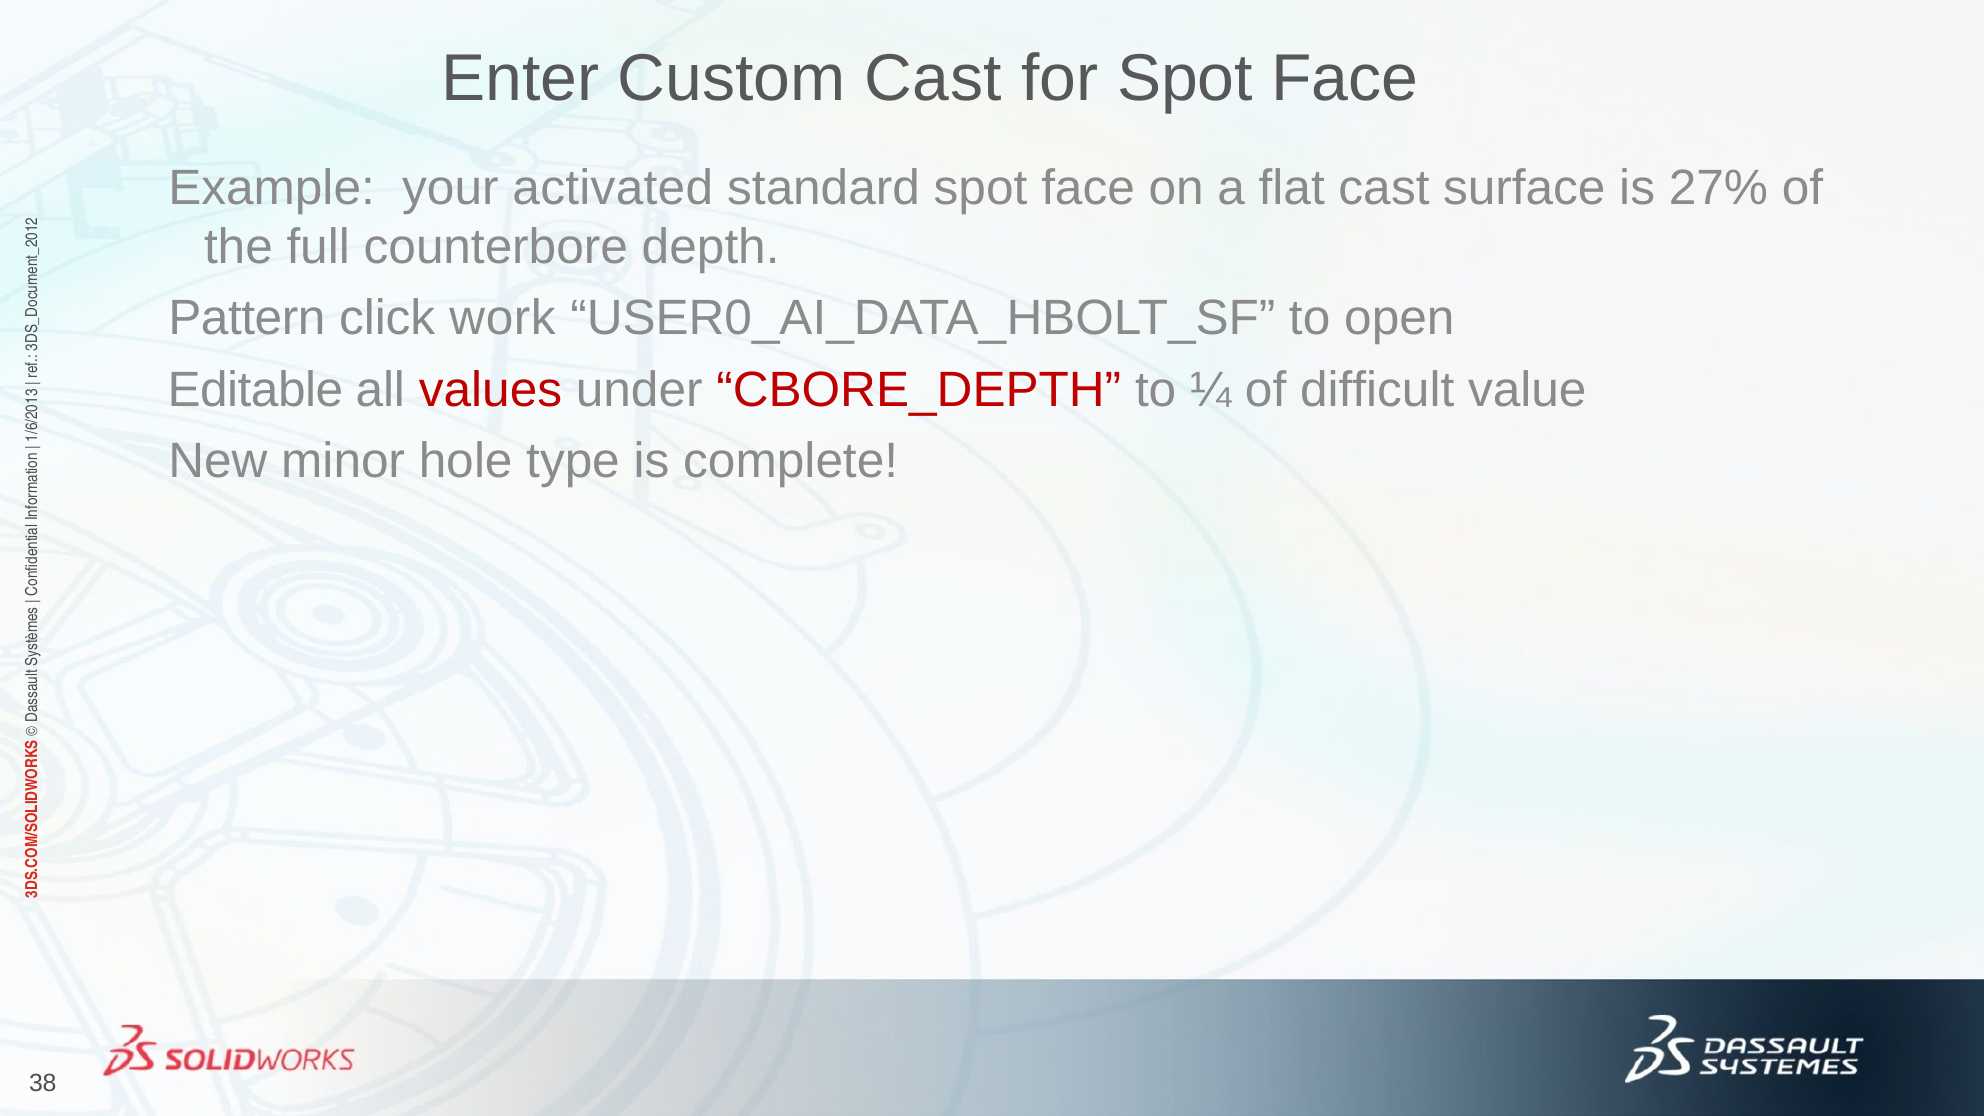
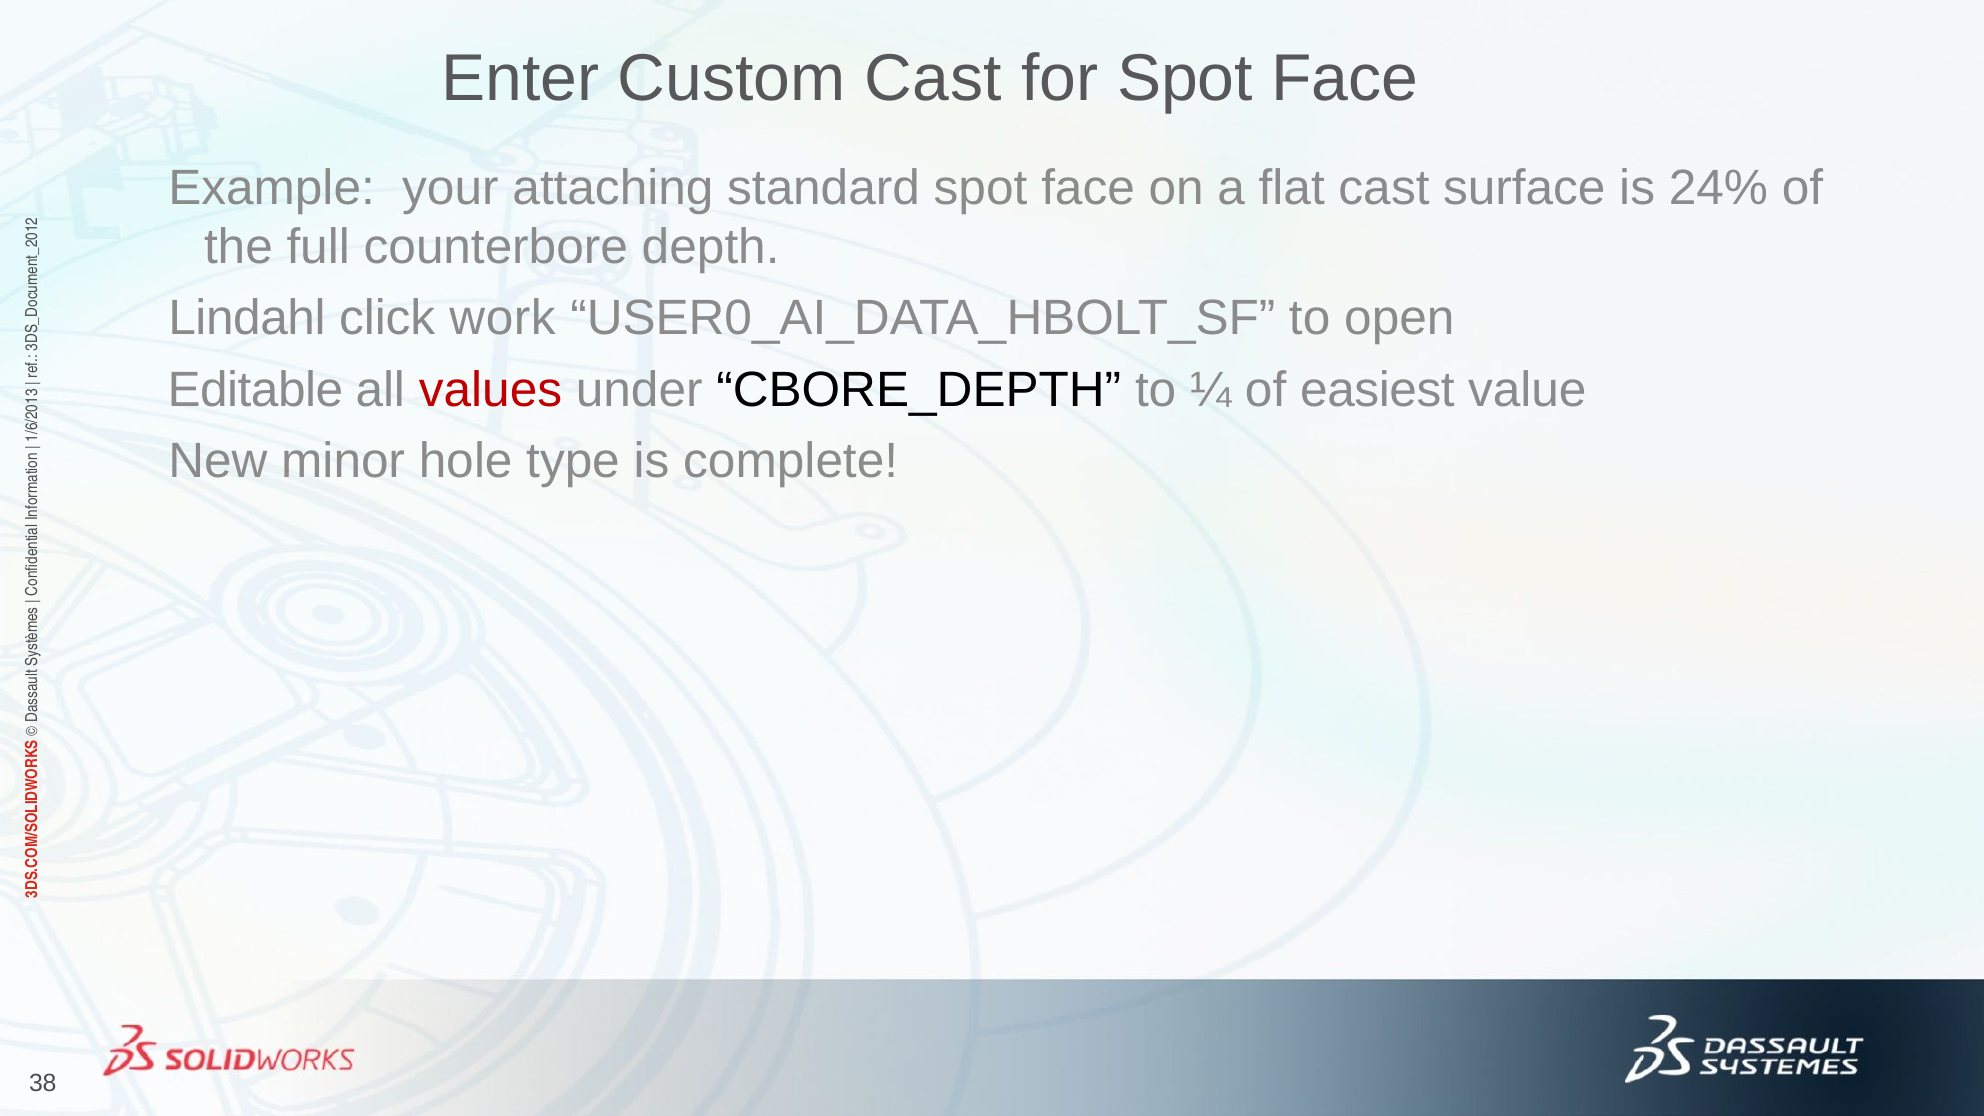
activated: activated -> attaching (613, 188)
27%: 27% -> 24% (1718, 188)
Pattern: Pattern -> Lindahl (247, 319)
CBORE_DEPTH colour: red -> black (919, 390)
difficult: difficult -> easiest (1377, 390)
